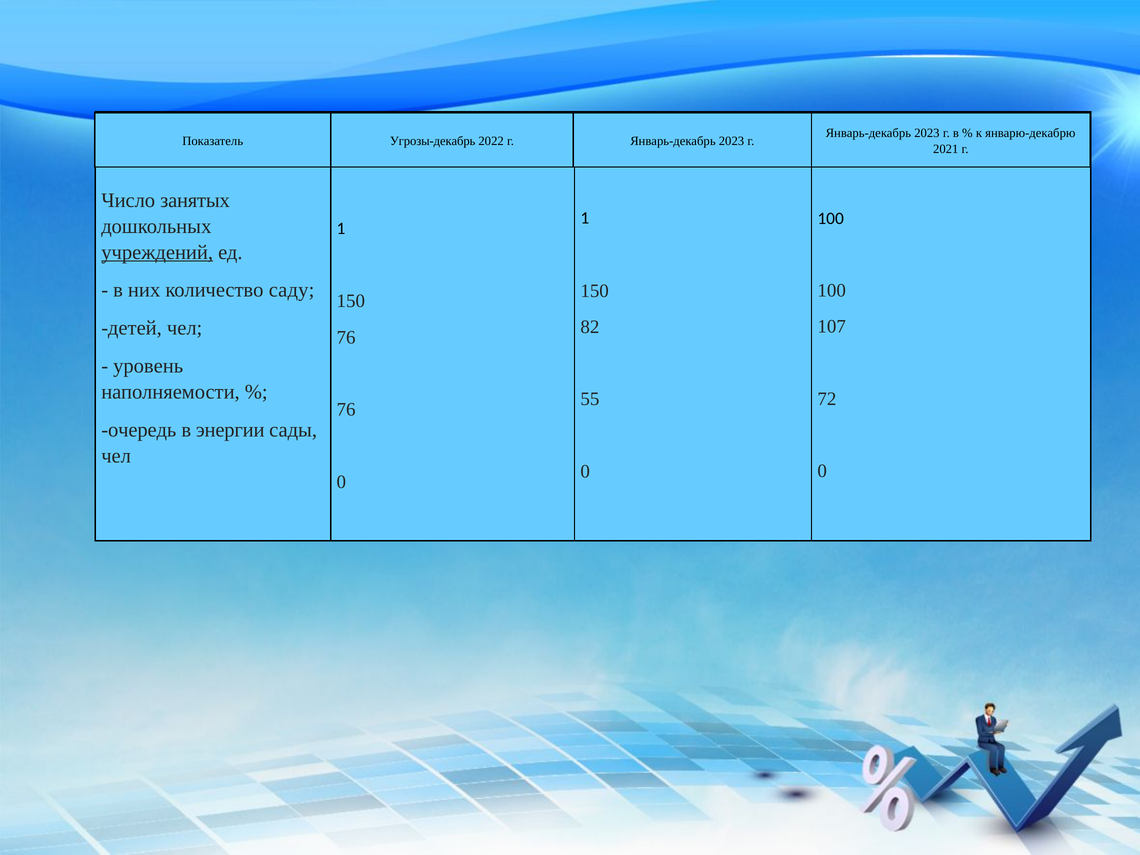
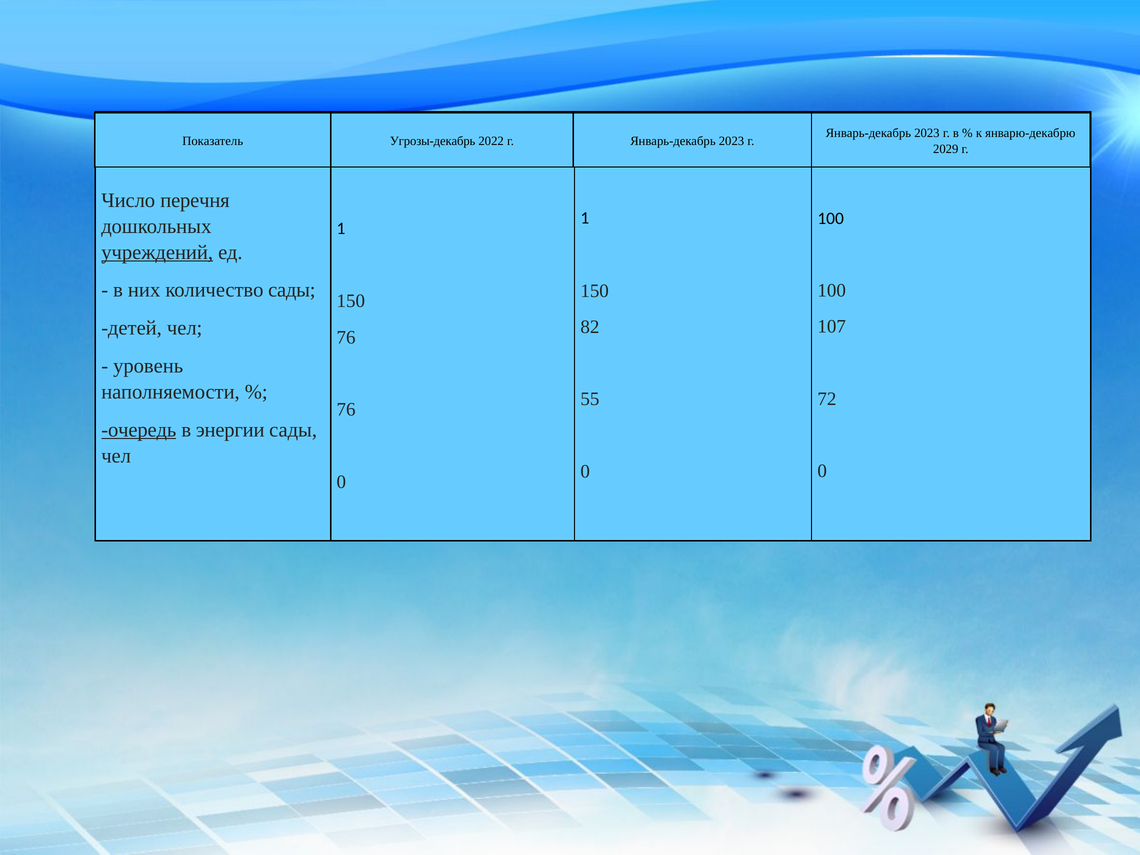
2021: 2021 -> 2029 (946, 149)
занятых: занятых -> перечня (195, 200)
количество саду: саду -> сады (292, 290)
очередь underline: none -> present (139, 430)
